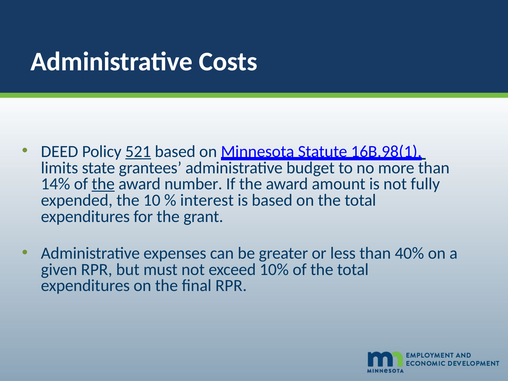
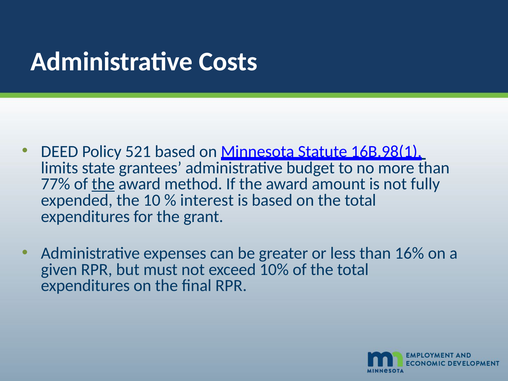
521 underline: present -> none (138, 151)
14%: 14% -> 77% (56, 184)
number: number -> method (193, 184)
40%: 40% -> 16% (409, 253)
